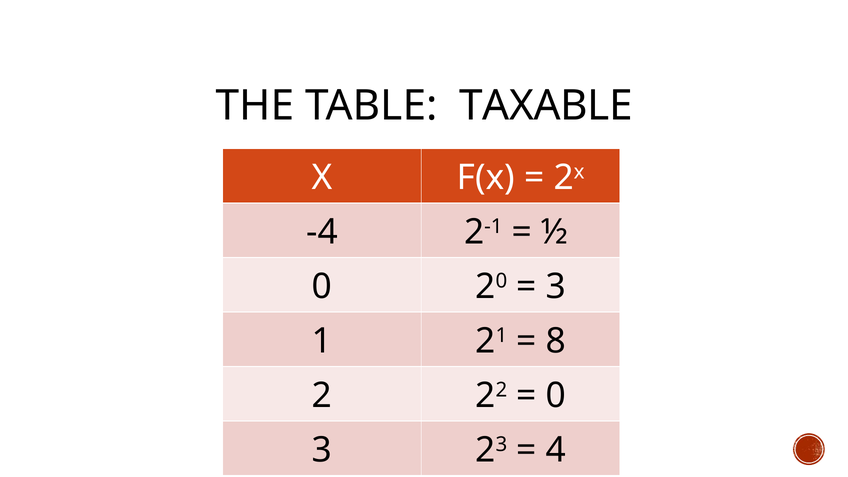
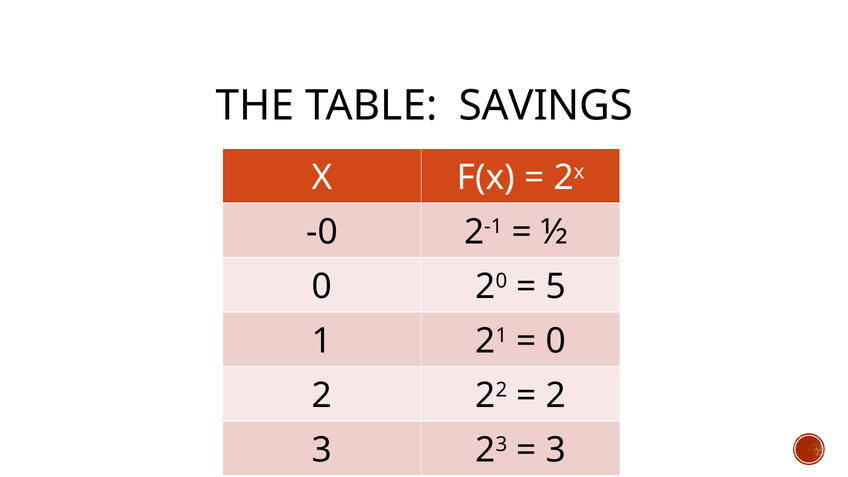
TAXABLE: TAXABLE -> SAVINGS (546, 106)
-4: -4 -> -0 (322, 232)
3: 3 -> 5 (556, 287)
8: 8 -> 0 (556, 341)
0: 0 -> 2 (556, 396)
4: 4 -> 3 (556, 450)
